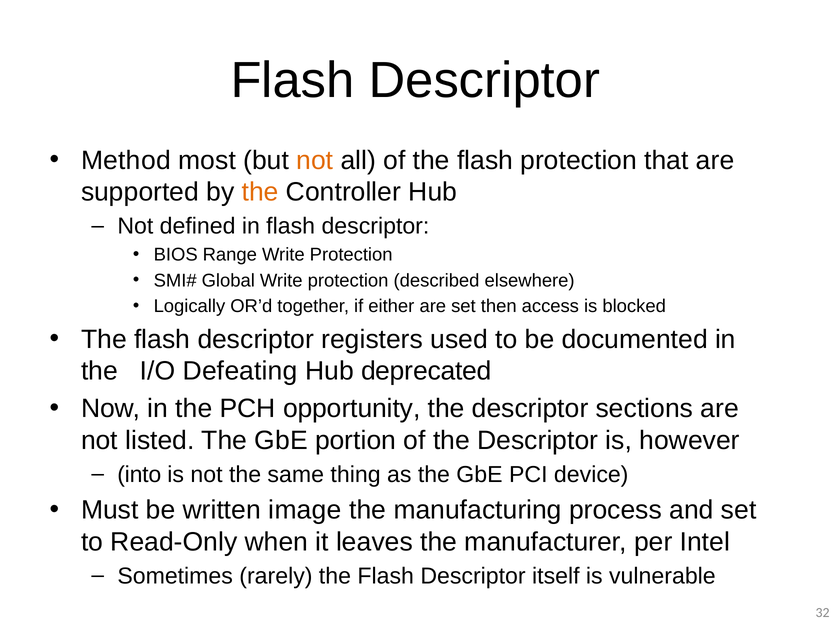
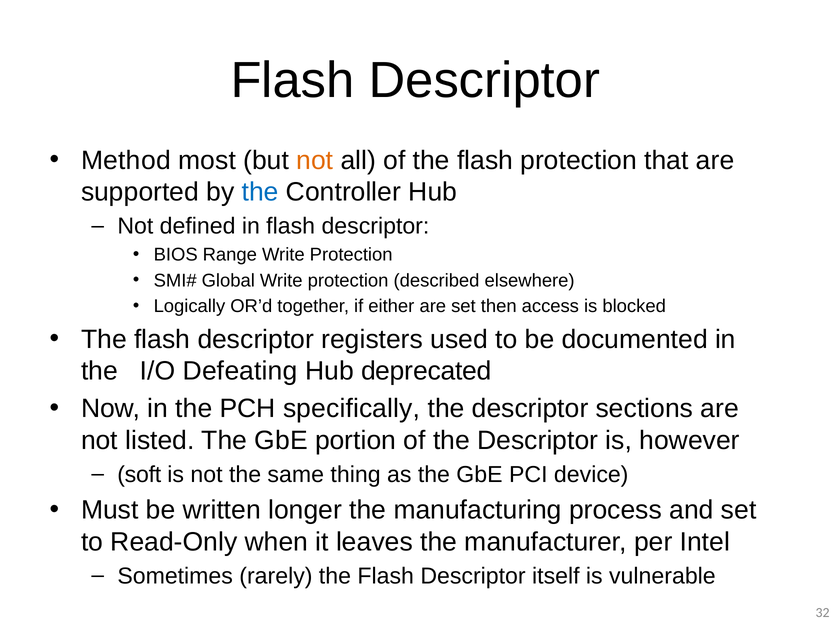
the colour: orange -> blue (260, 192)
opportunity: opportunity -> specifically (352, 409)
into: into -> soft (139, 475)
image: image -> longer (305, 510)
